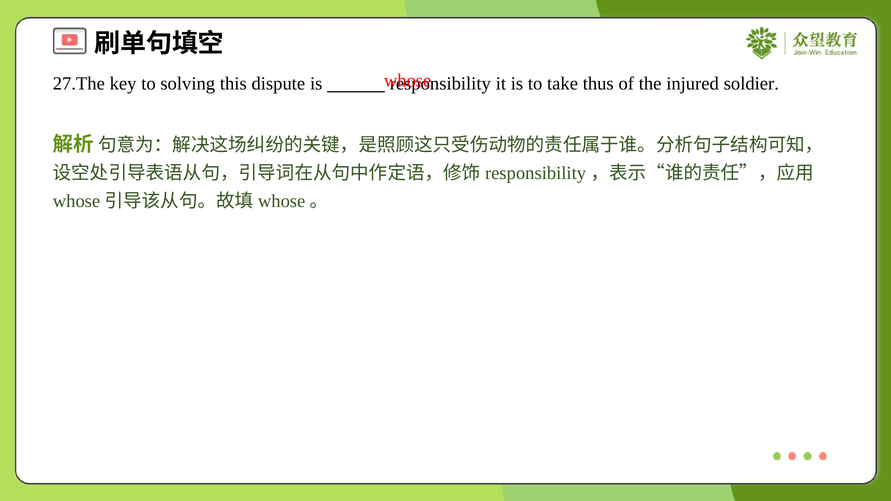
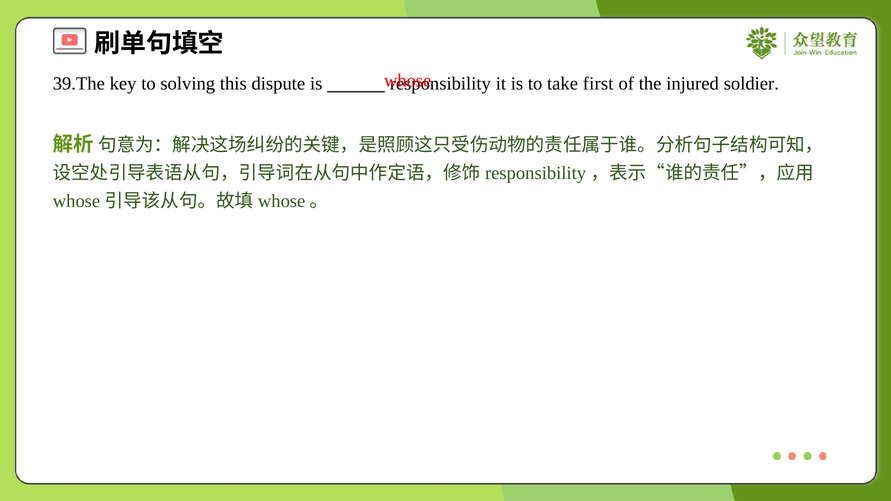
27.The: 27.The -> 39.The (79, 83)
thus: thus -> first (598, 83)
